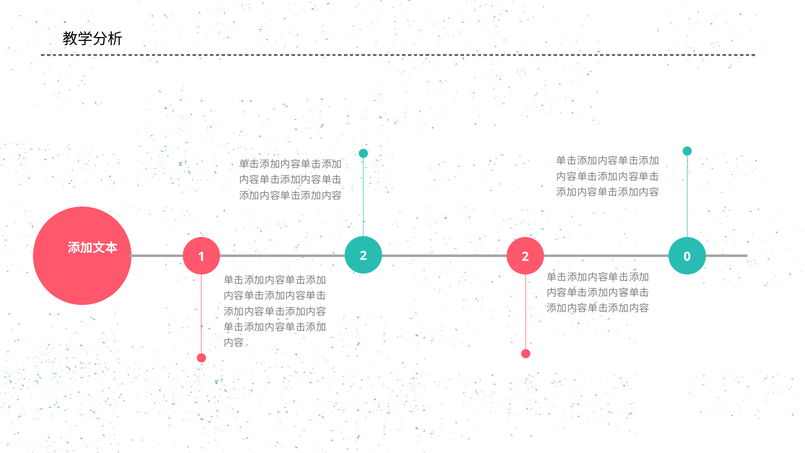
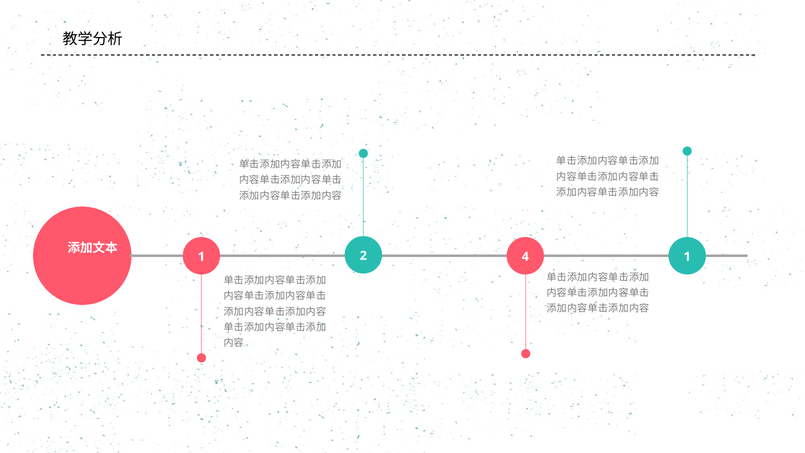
2 0: 0 -> 1 (687, 257)
1 2: 2 -> 4 (525, 257)
